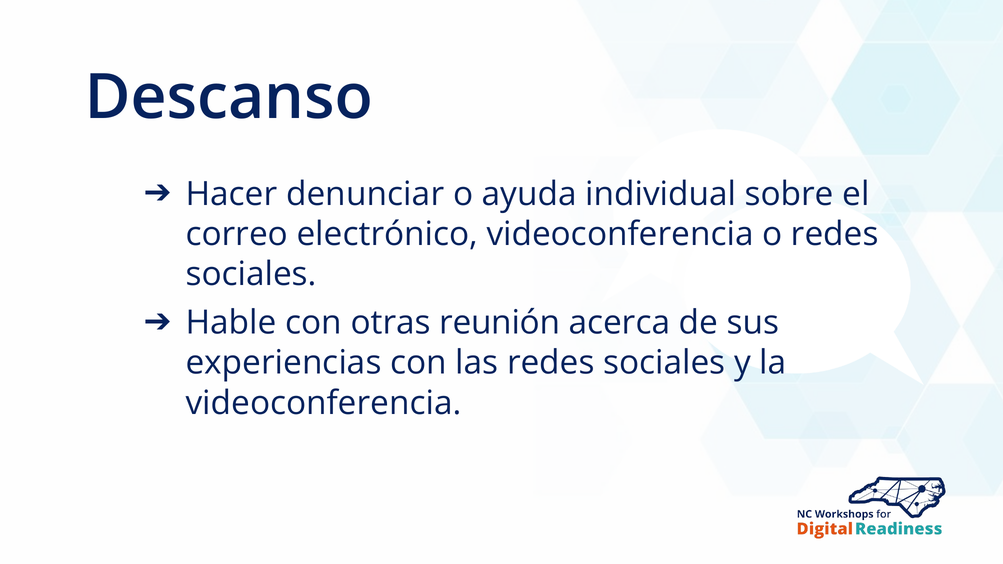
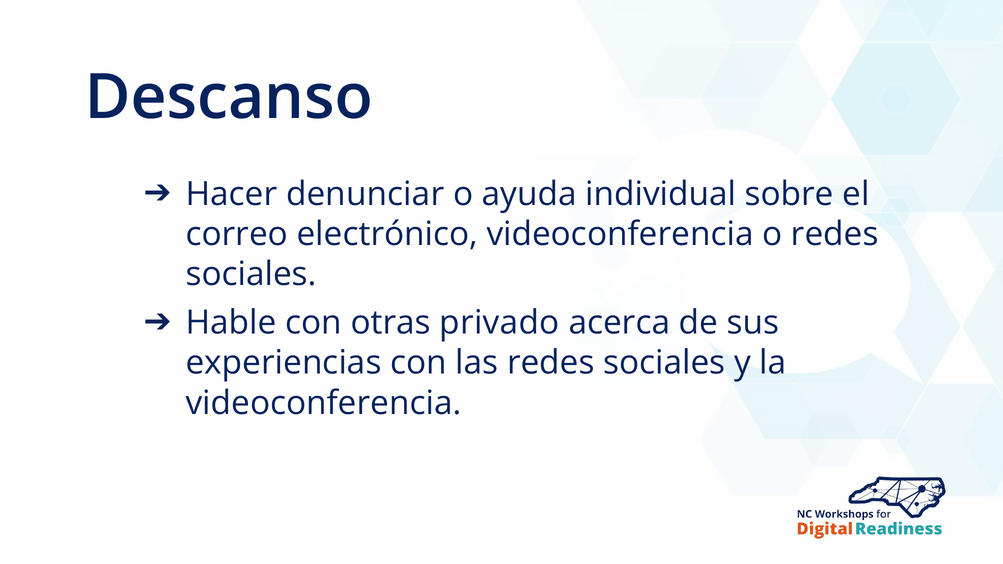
reunión: reunión -> privado (499, 323)
